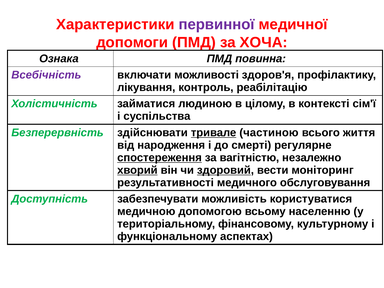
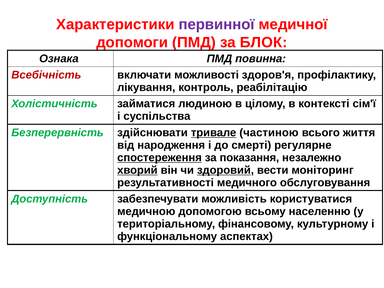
ХОЧА: ХОЧА -> БЛОК (264, 42)
Всебічність colour: purple -> red (46, 75)
вагітністю: вагітністю -> показання (249, 158)
